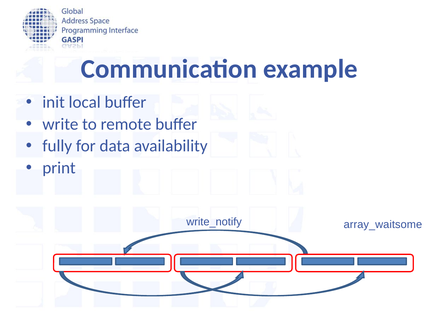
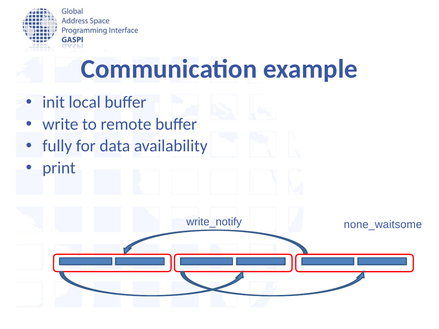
array_waitsome: array_waitsome -> none_waitsome (383, 225)
